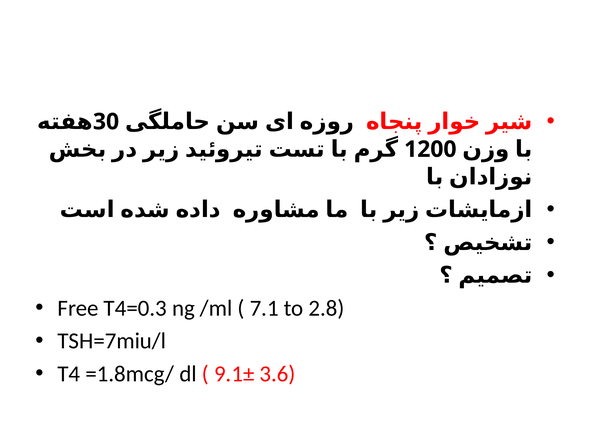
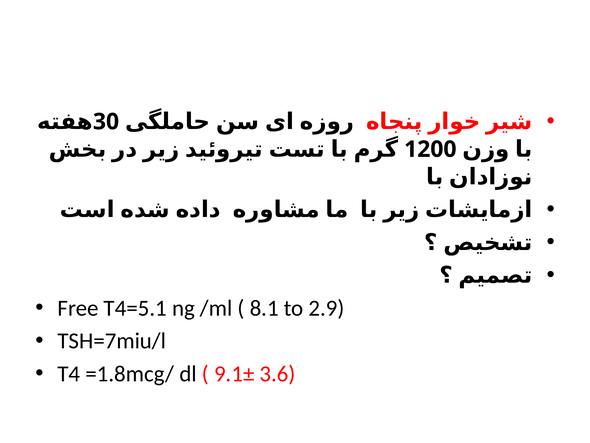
T4=0.3: T4=0.3 -> T4=5.1 (135, 308)
7.1: 7.1 -> 8.1 (264, 308)
2.8: 2.8 -> 2.9 (327, 308)
